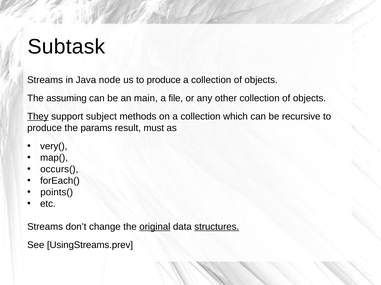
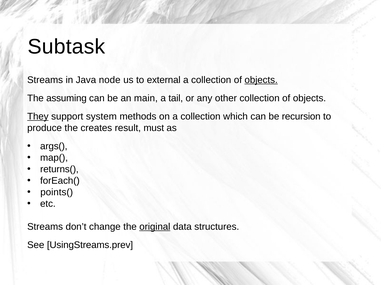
us to produce: produce -> external (164, 80)
objects underline: none -> present (261, 80)
file: file -> tail (176, 98)
subject: subject -> system (101, 117)
recursive: recursive -> recursion (301, 117)
params: params -> creates (96, 128)
very(: very( -> args( (54, 147)
occurs(: occurs( -> returns( (59, 170)
structures underline: present -> none (217, 227)
